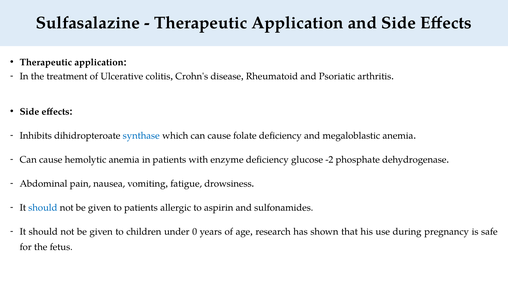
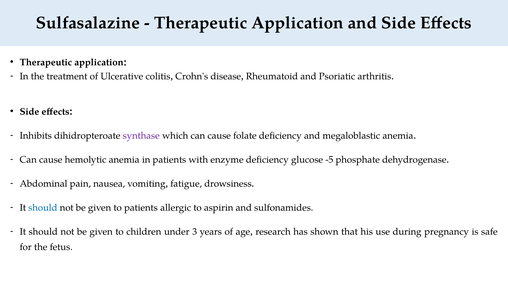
synthase colour: blue -> purple (141, 135)
-2: -2 -> -5 (329, 159)
0: 0 -> 3 (195, 231)
